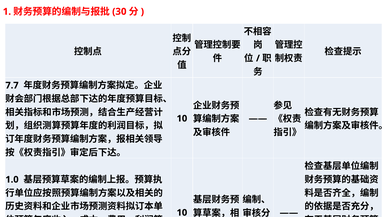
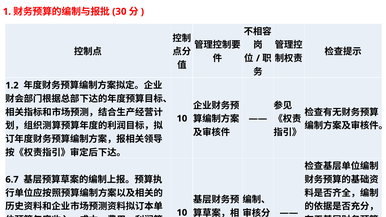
7.7: 7.7 -> 1.2 (12, 85)
1.0: 1.0 -> 6.7 (12, 180)
